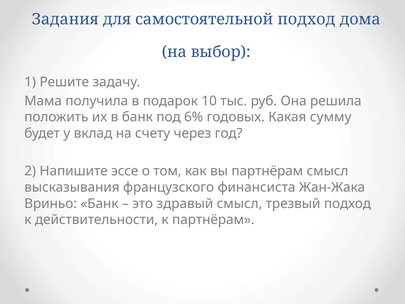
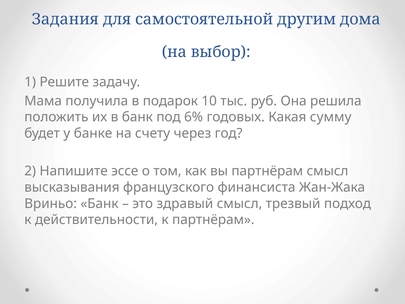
самостоятельной подход: подход -> другим (307, 19)
вклад: вклад -> банке (93, 133)
